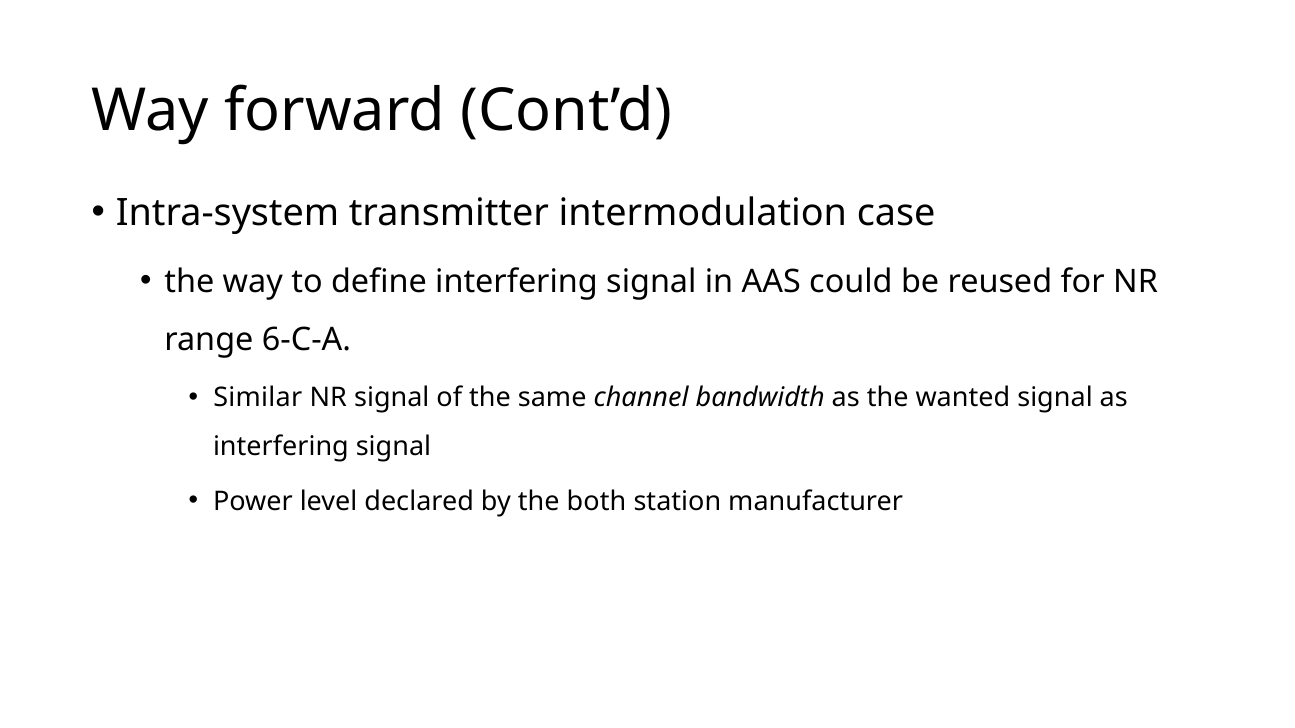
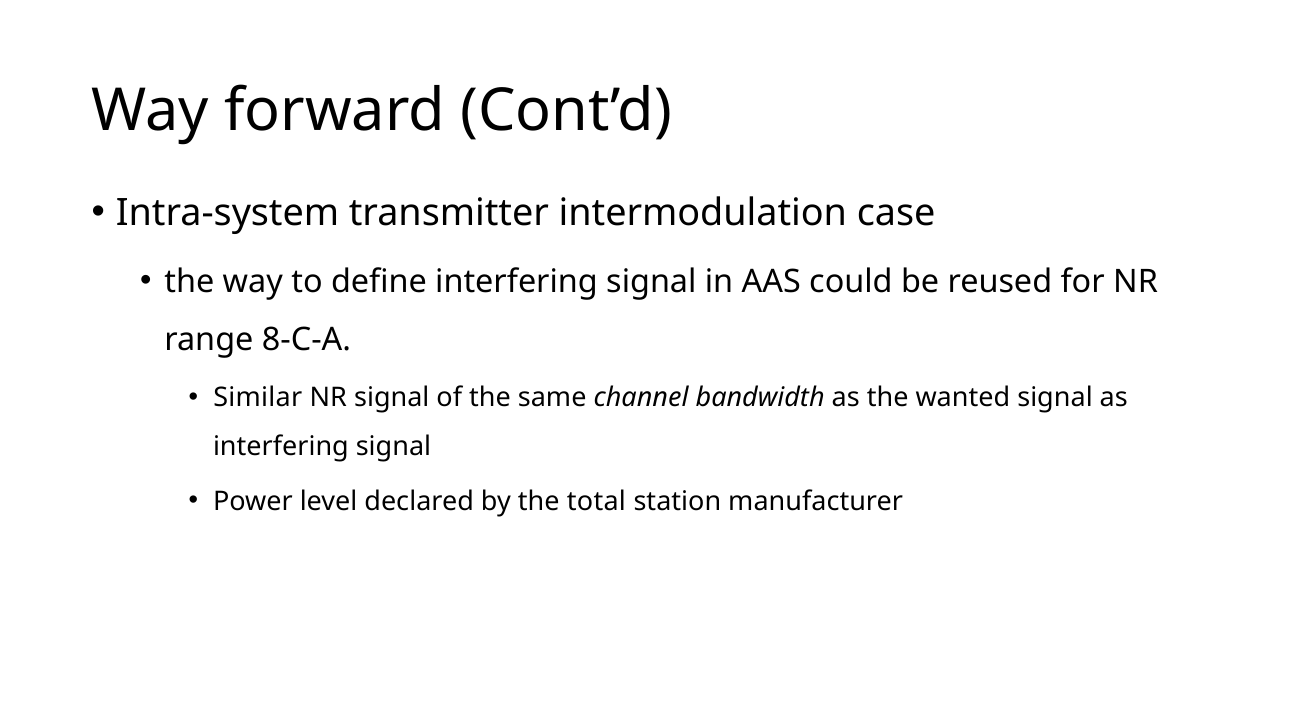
6-C-A: 6-C-A -> 8-C-A (306, 340)
both: both -> total (596, 502)
